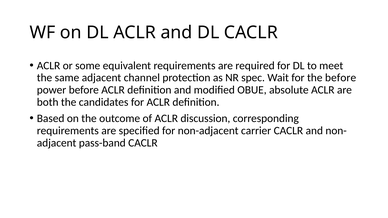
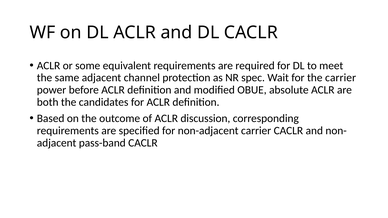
the before: before -> carrier (341, 78)
